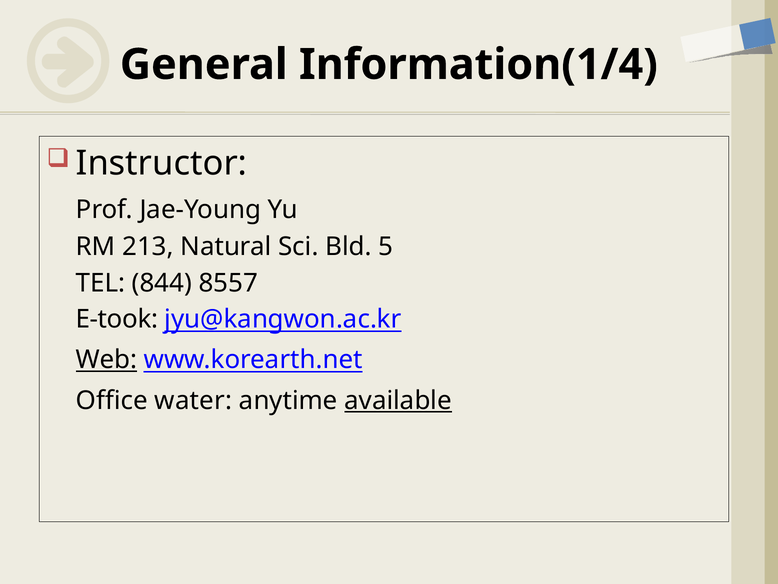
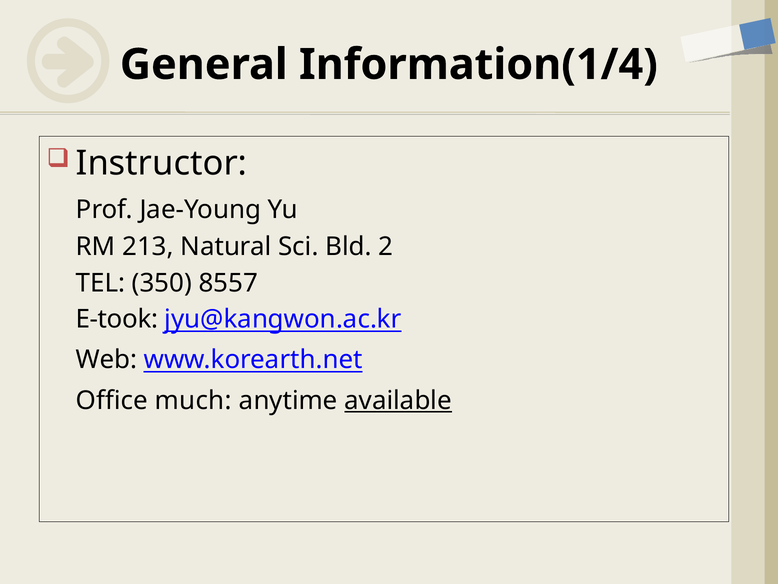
5: 5 -> 2 (386, 246)
844: 844 -> 350 (162, 283)
Web underline: present -> none (106, 360)
water: water -> much (193, 400)
